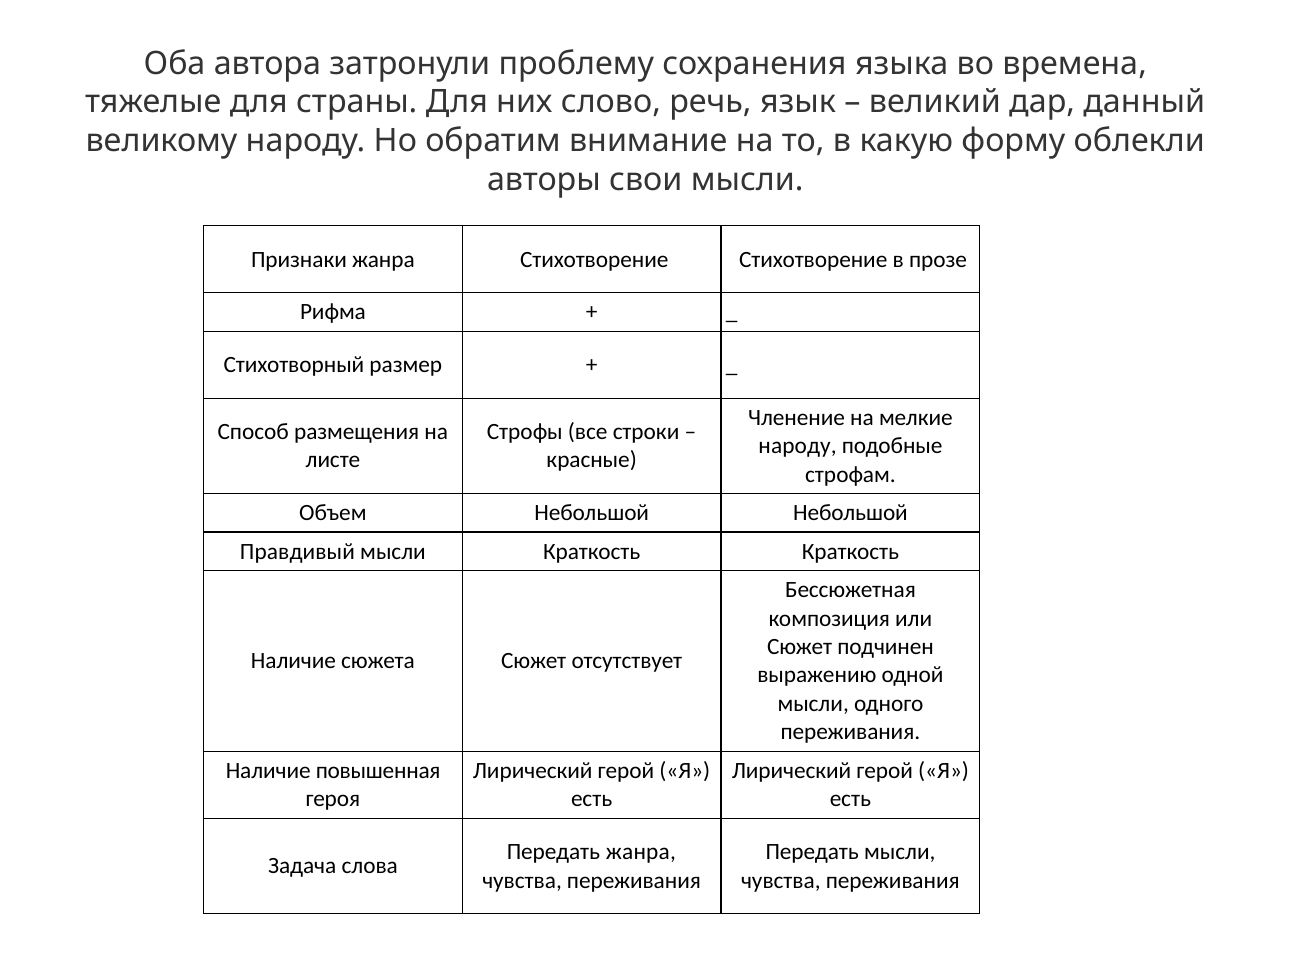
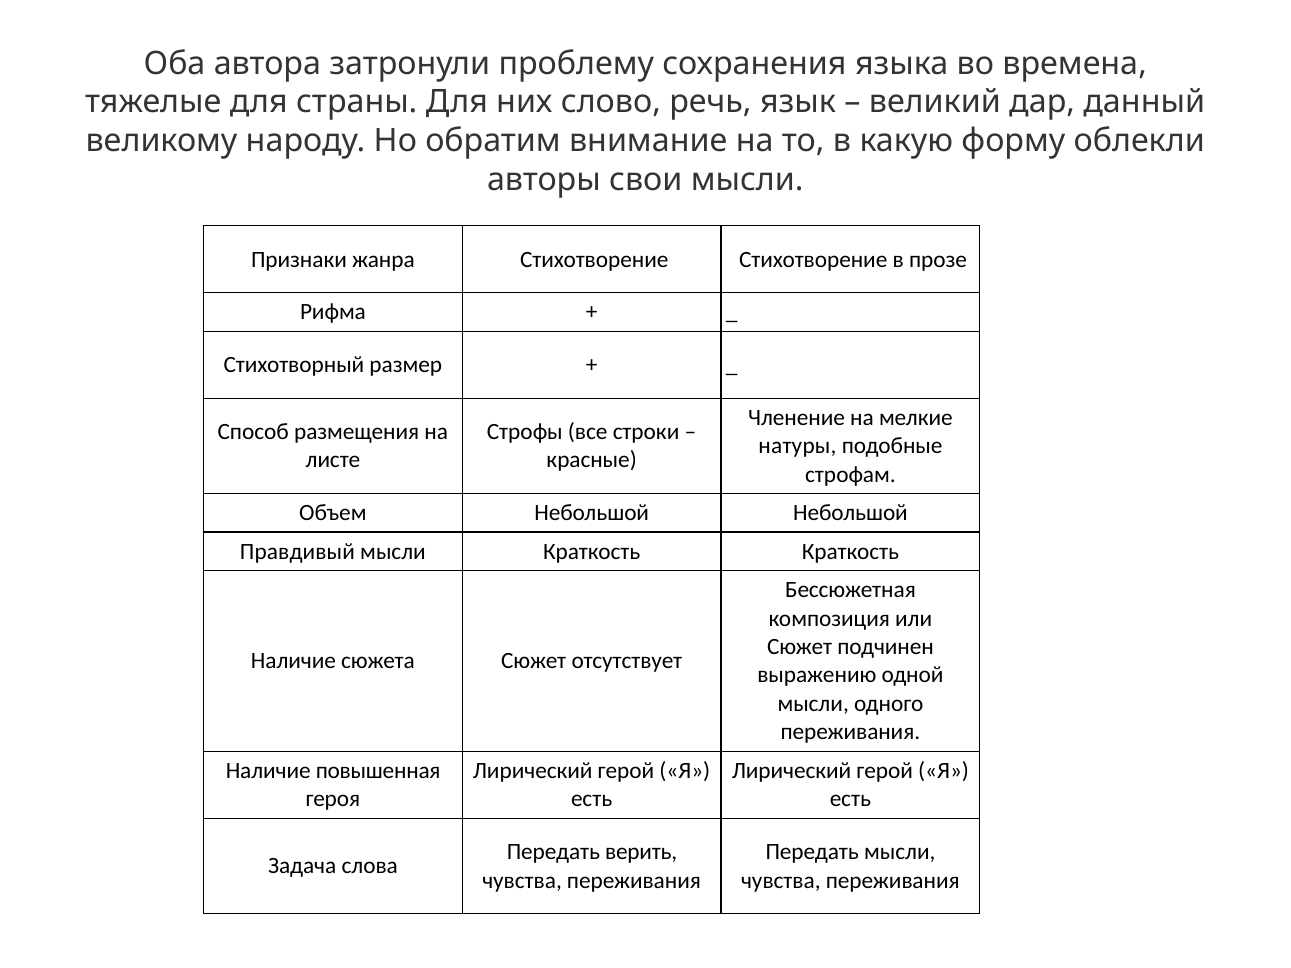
народу: народу -> натуры (797, 446)
Передать жанра: жанра -> верить (641, 852)
